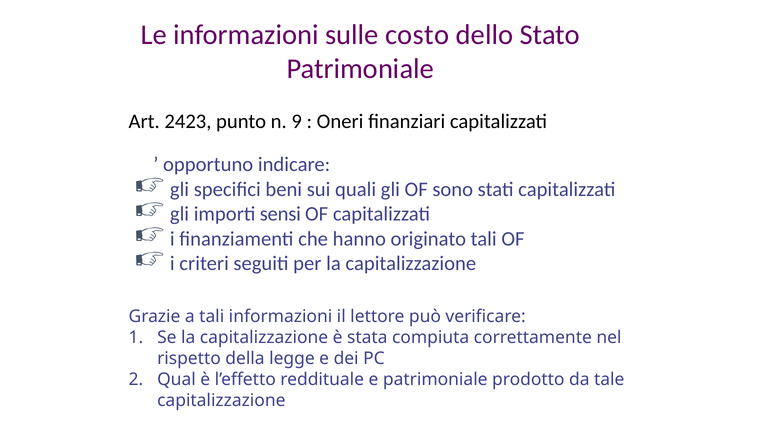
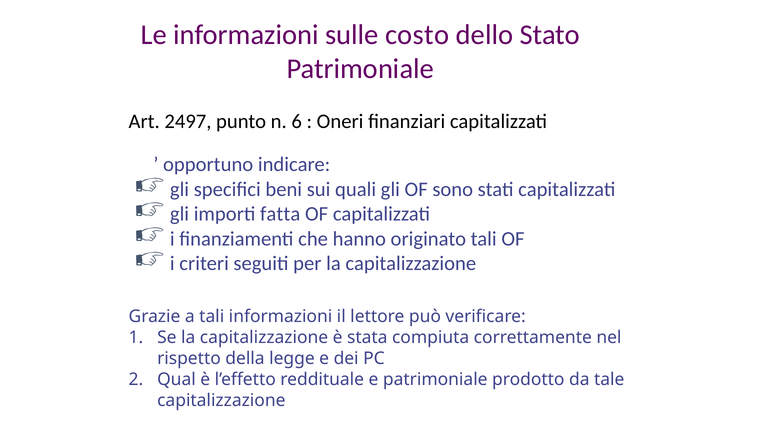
2423: 2423 -> 2497 (188, 121)
9: 9 -> 6 (297, 121)
sensi: sensi -> fatta (280, 214)
